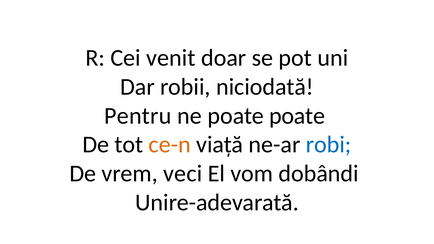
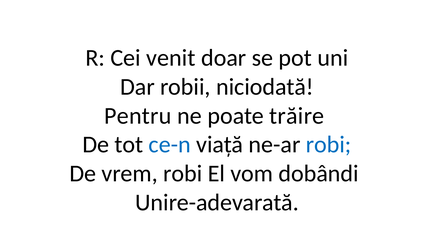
poate poate: poate -> trăire (297, 116)
ce-n colour: orange -> blue (170, 145)
vrem veci: veci -> robi (183, 174)
